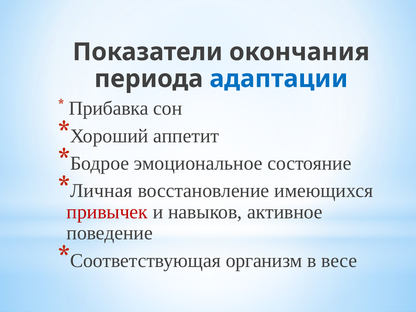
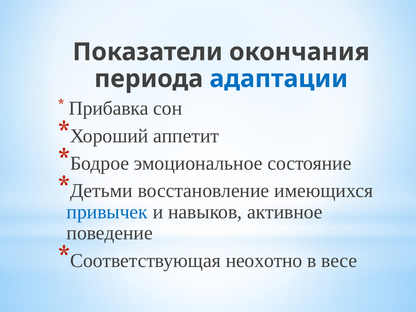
Личная: Личная -> Детьми (101, 191)
привычек colour: red -> blue (107, 212)
организм: организм -> неохотно (264, 261)
